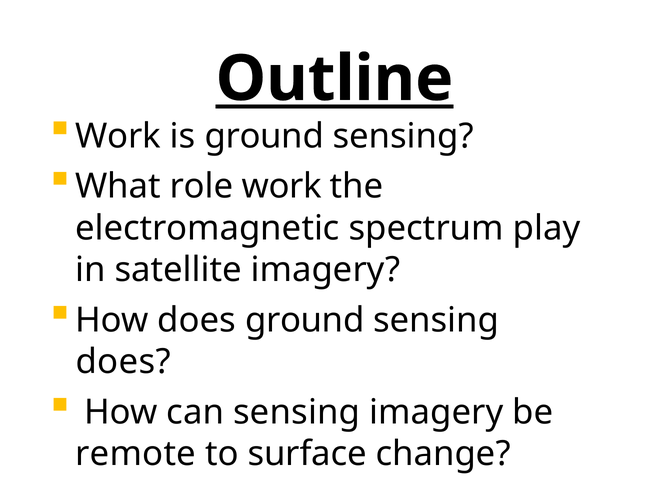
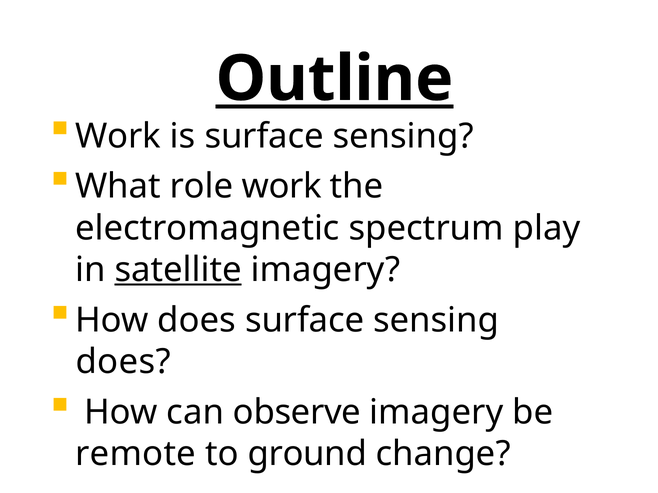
is ground: ground -> surface (264, 136)
satellite underline: none -> present (178, 270)
does ground: ground -> surface (305, 321)
can sensing: sensing -> observe (297, 413)
surface: surface -> ground (307, 454)
